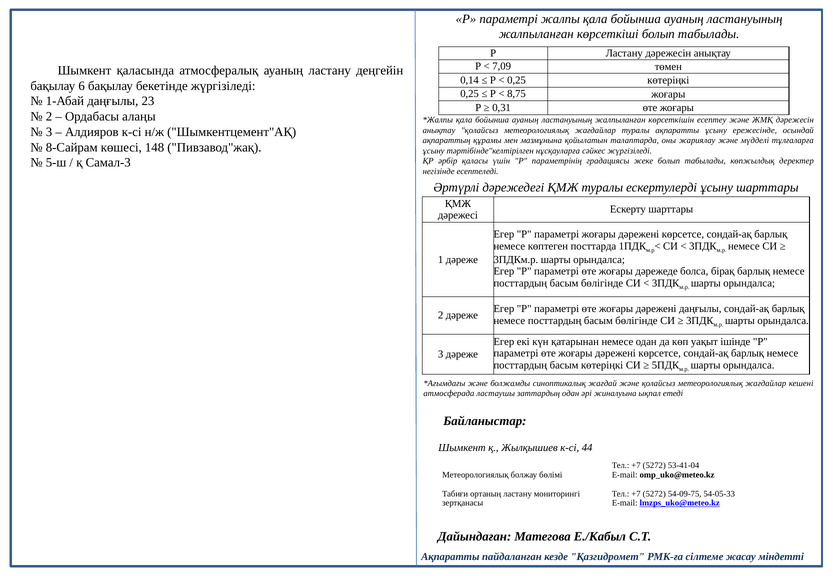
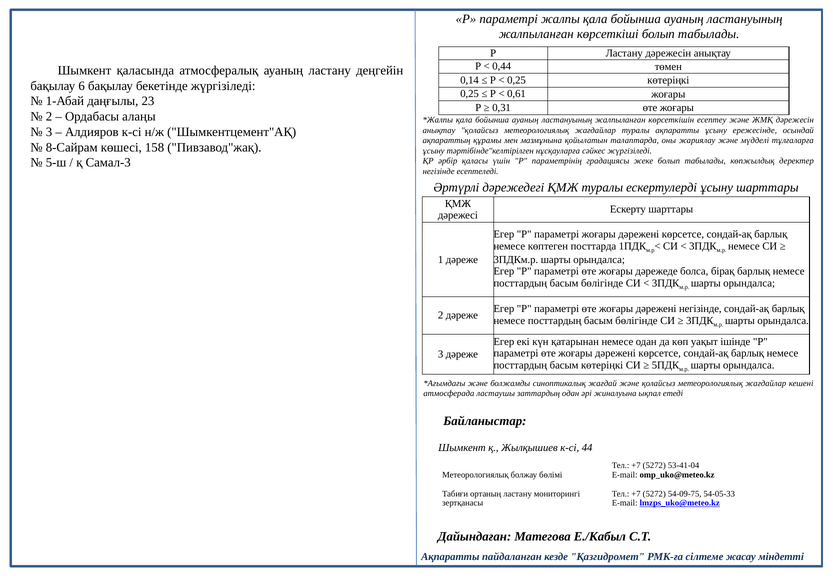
7,09: 7,09 -> 0,44 (502, 67)
8,75: 8,75 -> 0,61 (516, 94)
148: 148 -> 158 (155, 147)
дәрежені даңғылы: даңғылы -> негізінде (700, 309)
